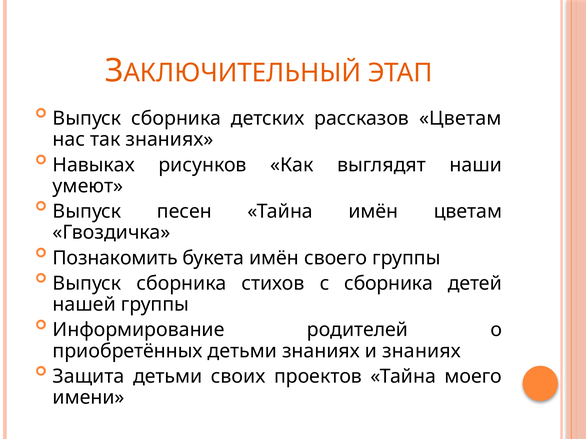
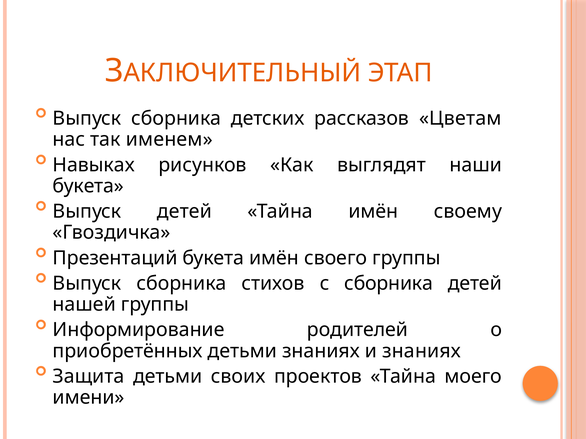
так знаниях: знаниях -> именем (169, 140)
умеют: умеют -> букета (88, 186)
Выпуск песен: песен -> детей (184, 212)
имён цветам: цветам -> своему (468, 212)
Познакомить: Познакомить -> Презентаций (115, 258)
